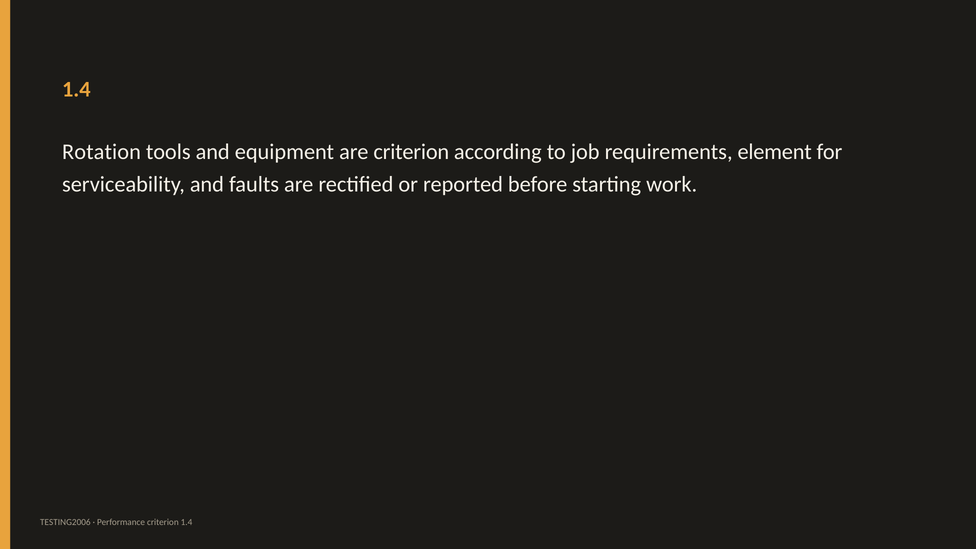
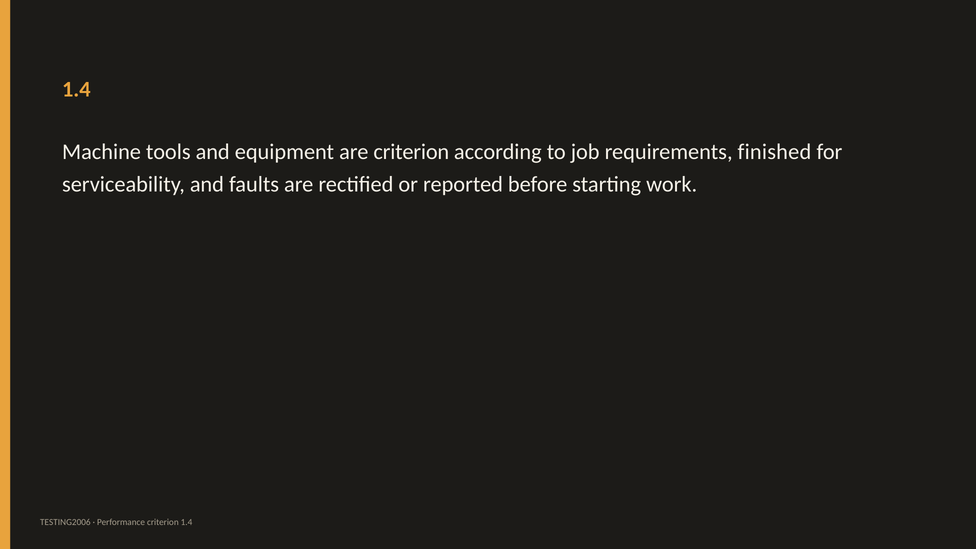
Rotation: Rotation -> Machine (102, 152)
element: element -> finished (774, 152)
